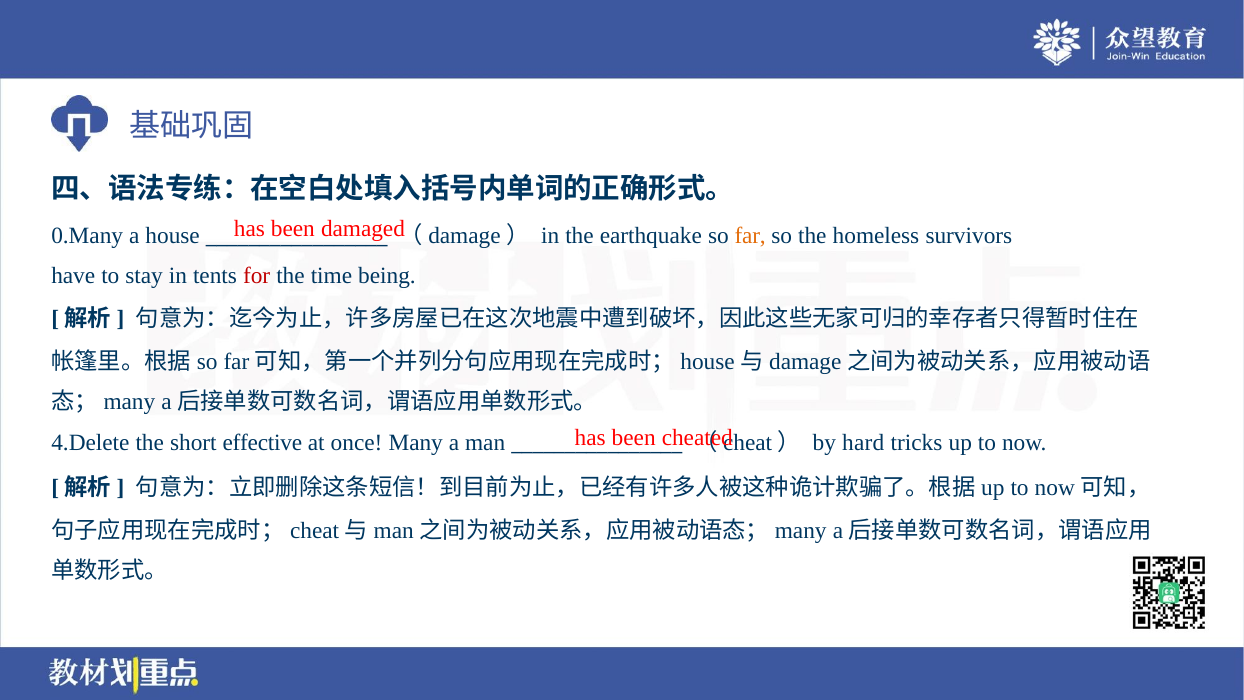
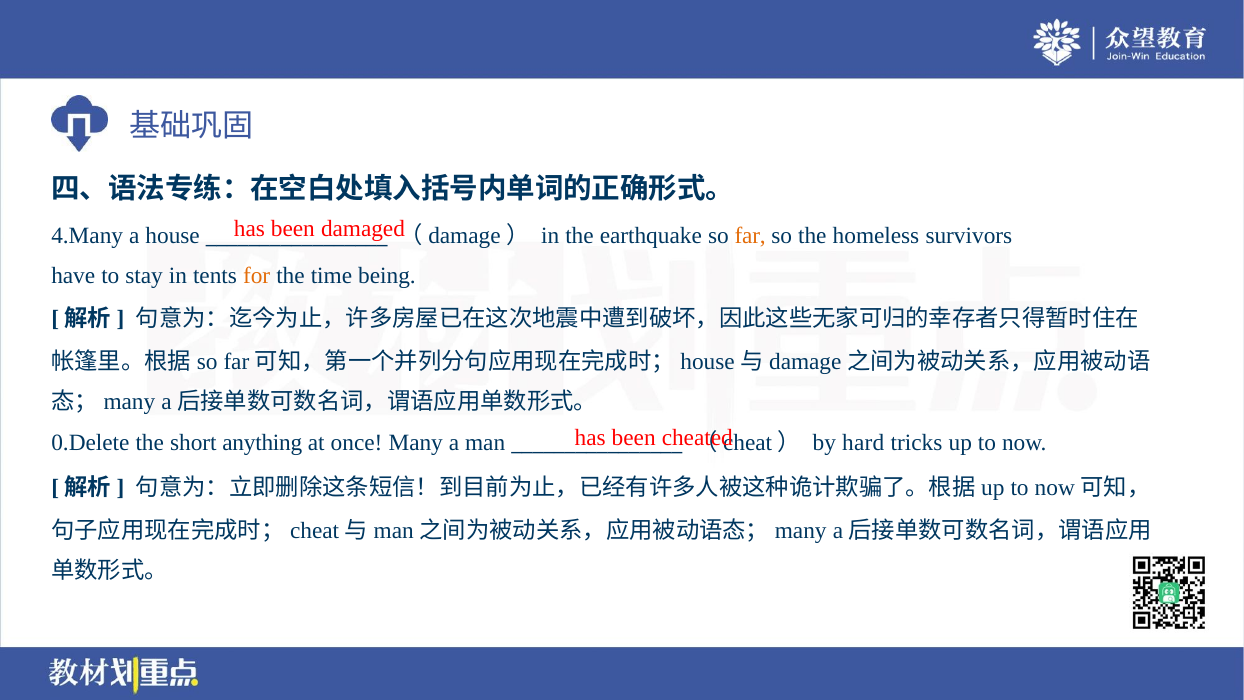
0.Many: 0.Many -> 4.Many (87, 235)
for colour: red -> orange (257, 276)
4.Delete: 4.Delete -> 0.Delete (90, 443)
effective: effective -> anything (262, 443)
